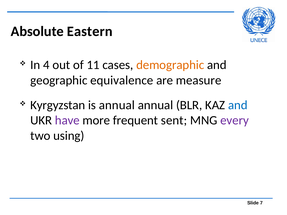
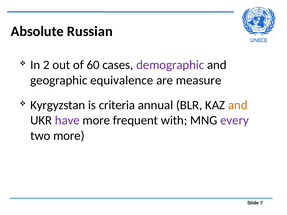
Eastern: Eastern -> Russian (90, 32)
4: 4 -> 2 (46, 65)
11: 11 -> 60 (93, 65)
demographic colour: orange -> purple (170, 65)
is annual: annual -> criteria (117, 105)
and colour: blue -> orange (238, 105)
sent: sent -> with (174, 120)
two using: using -> more (69, 136)
